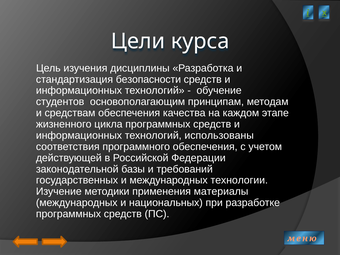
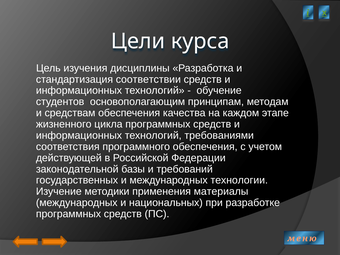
безопасности: безопасности -> соответствии (148, 79)
использованы: использованы -> требованиями (219, 135)
